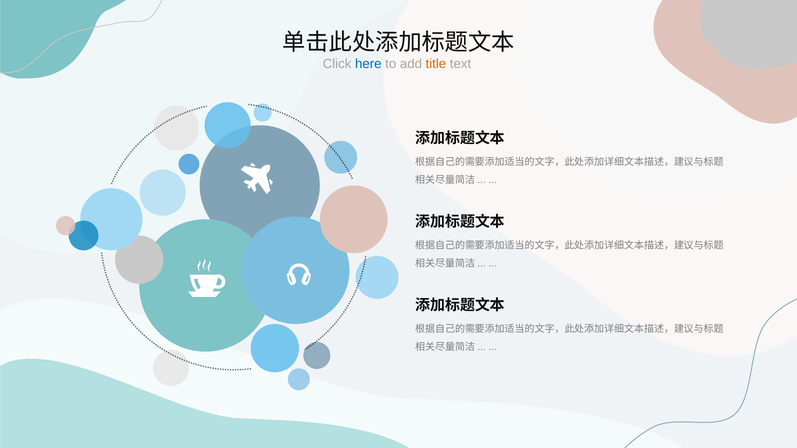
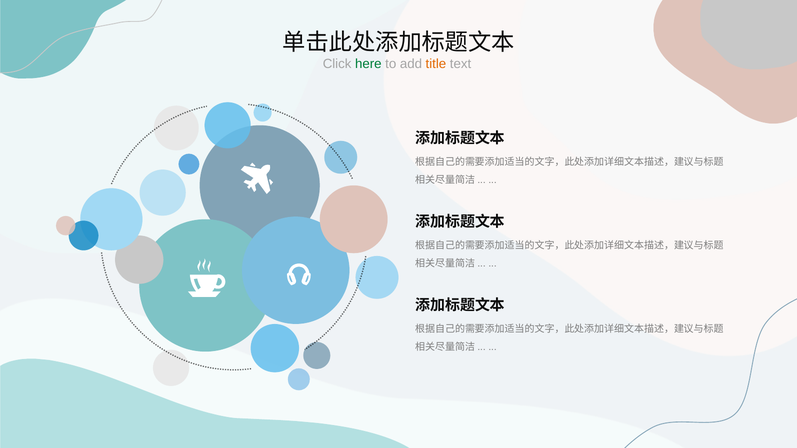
here colour: blue -> green (368, 64)
